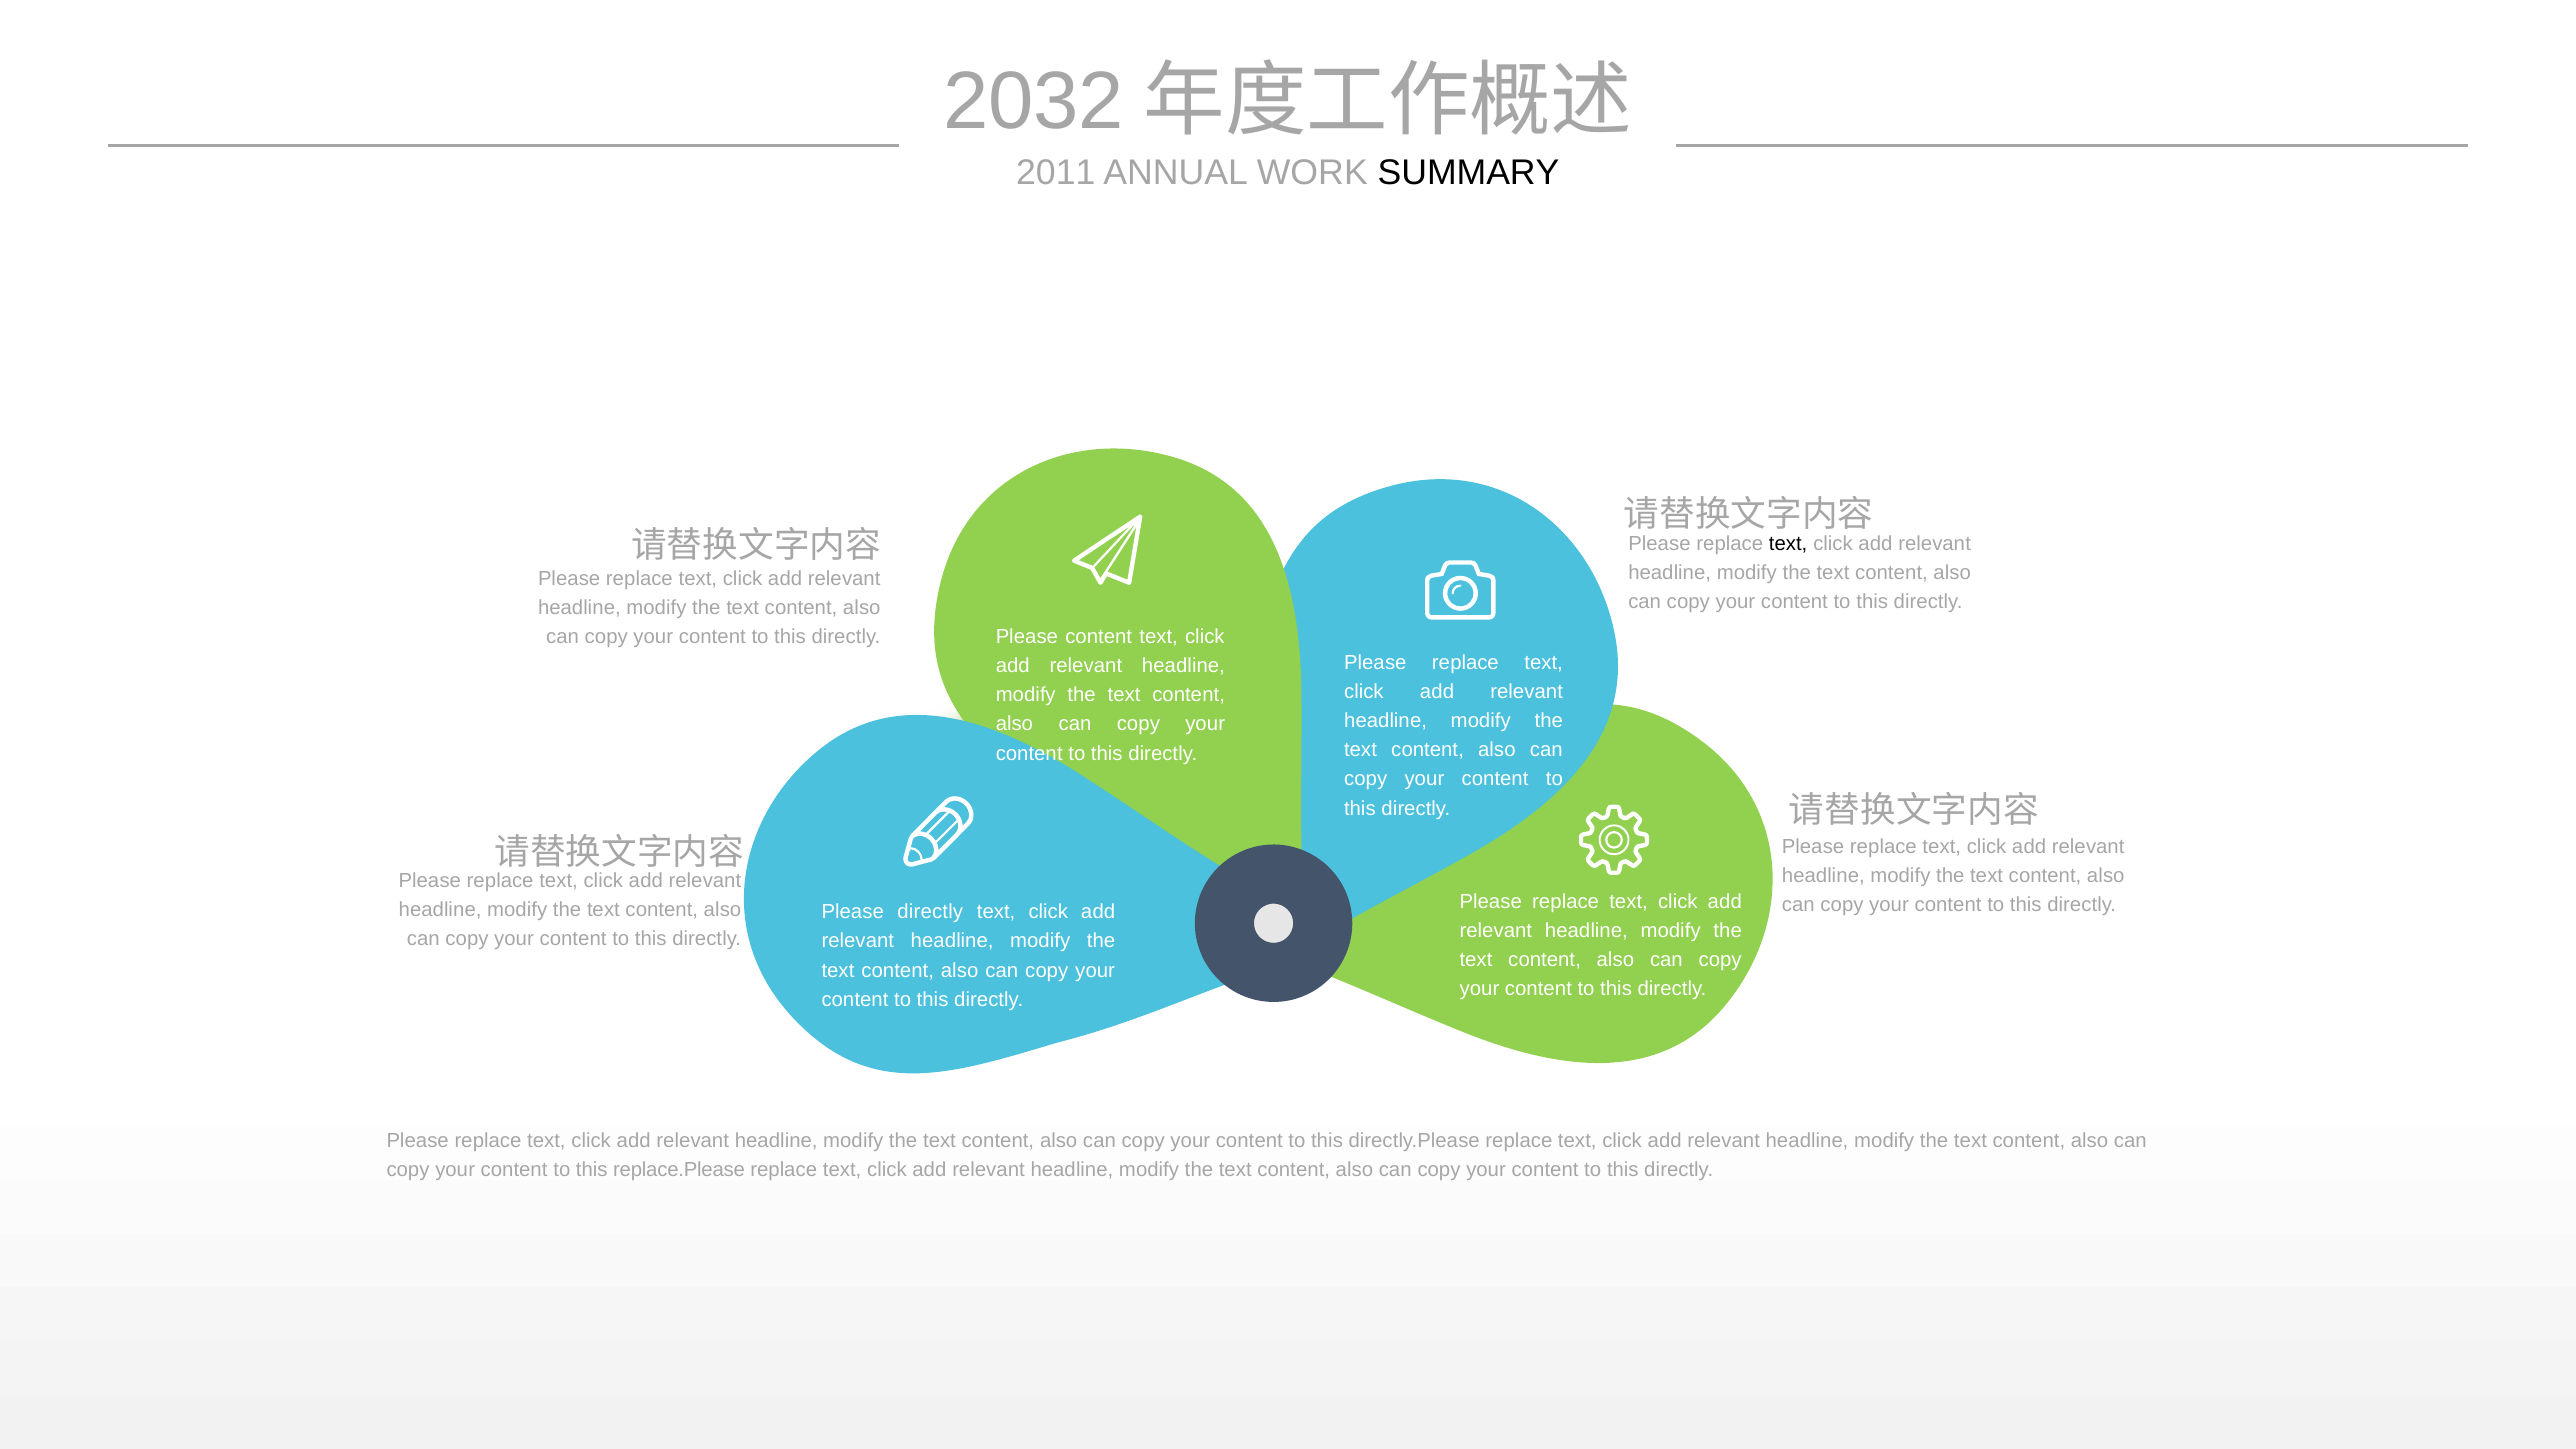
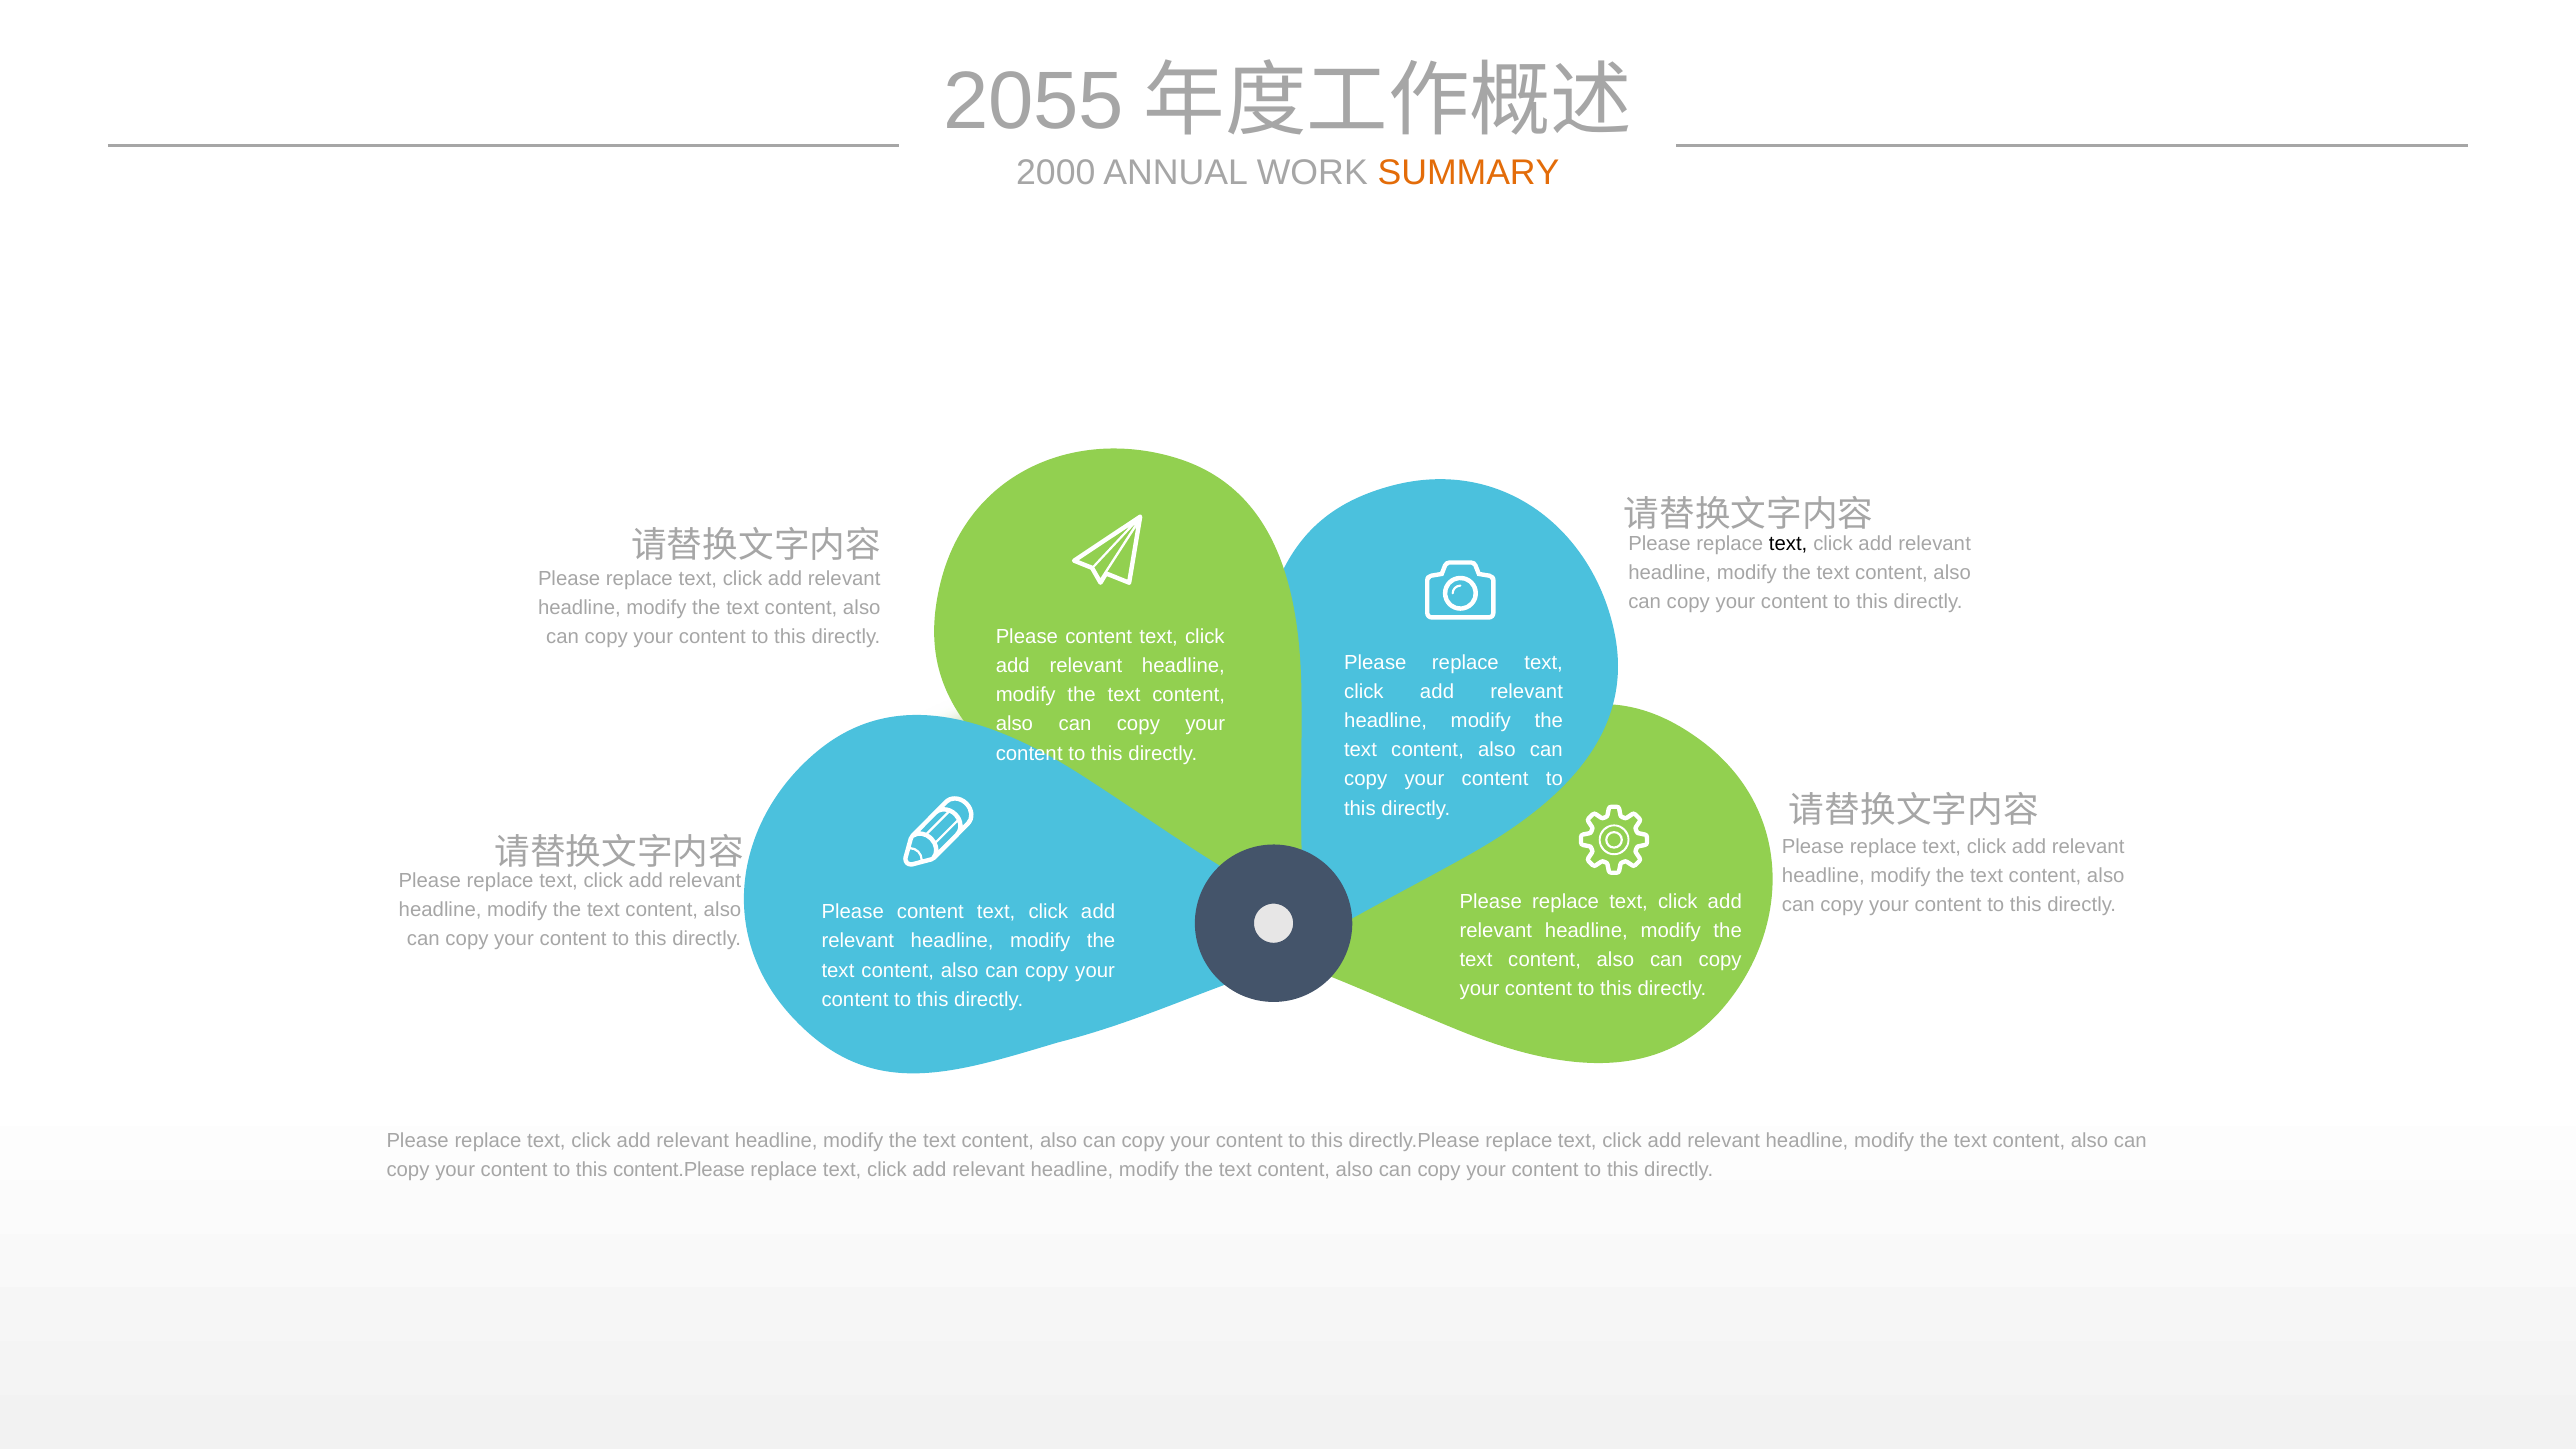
2032: 2032 -> 2055 (1034, 102)
2011: 2011 -> 2000 (1056, 173)
SUMMARY colour: black -> orange (1469, 173)
directly: directly -> content (930, 912)
replace.Please: replace.Please -> content.Please (679, 1169)
